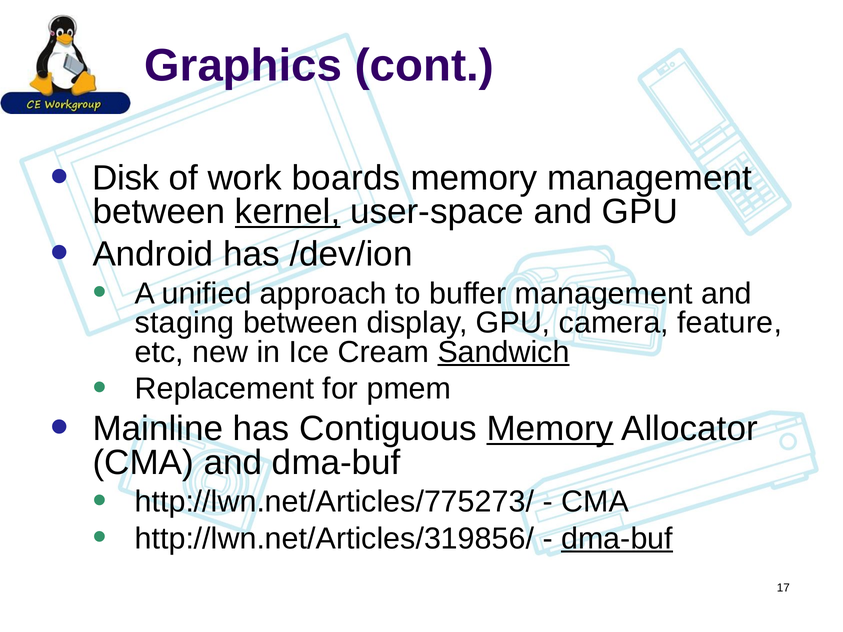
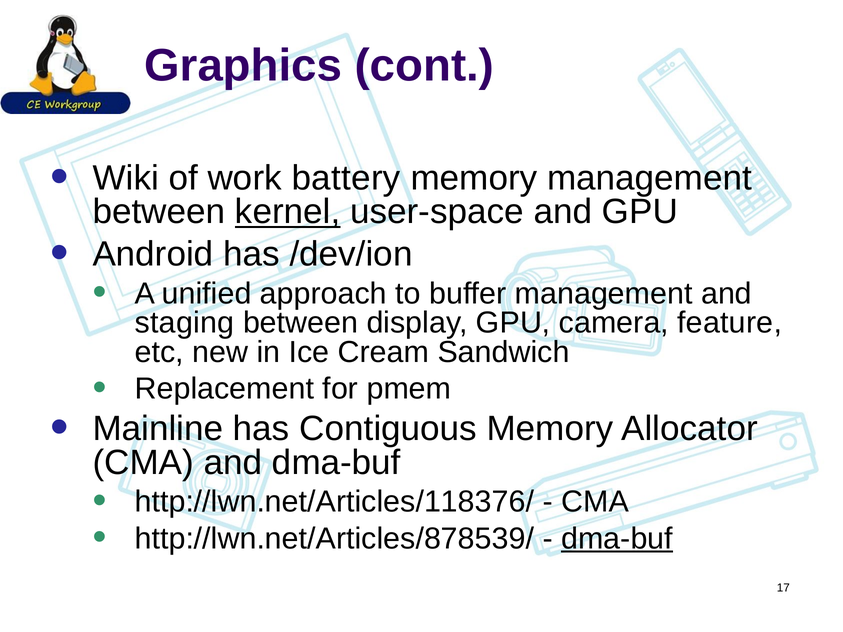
Disk: Disk -> Wiki (126, 178)
boards: boards -> battery (346, 178)
Sandwich underline: present -> none (504, 352)
Memory underline: present -> none (550, 429)
http://lwn.net/Articles/775273/: http://lwn.net/Articles/775273/ -> http://lwn.net/Articles/118376/ (334, 502)
http://lwn.net/Articles/319856/: http://lwn.net/Articles/319856/ -> http://lwn.net/Articles/878539/ (334, 539)
